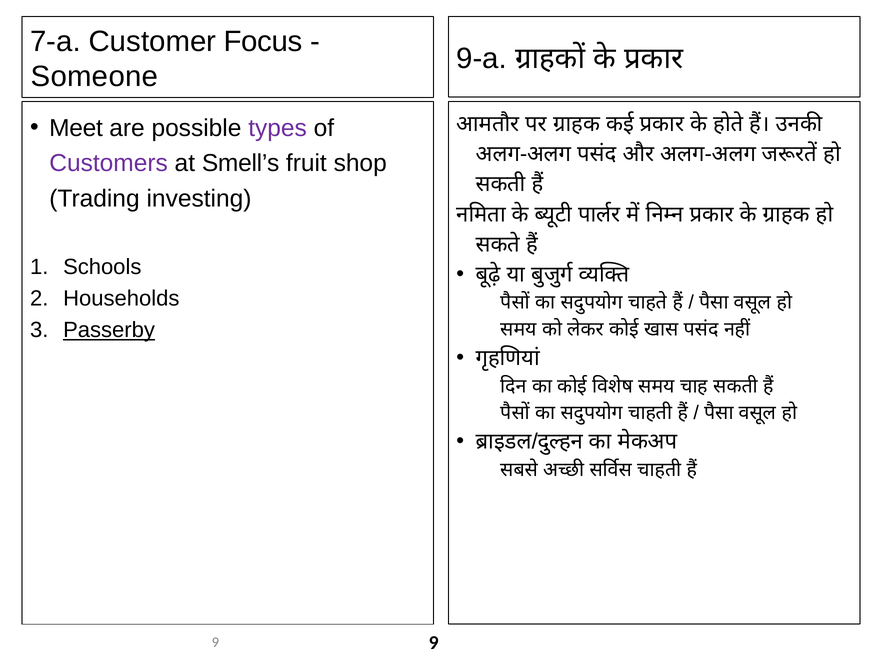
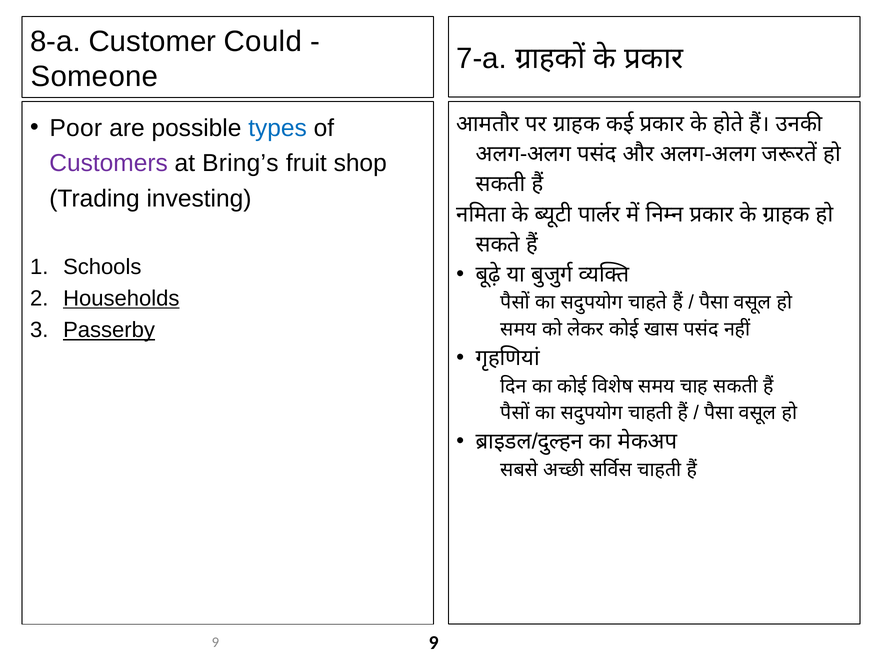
7-a: 7-a -> 8-a (55, 41)
Focus: Focus -> Could (263, 41)
9-a: 9-a -> 7-a (482, 59)
Meet: Meet -> Poor (76, 128)
types colour: purple -> blue (278, 128)
Smell’s: Smell’s -> Bring’s (240, 163)
Households underline: none -> present (121, 299)
